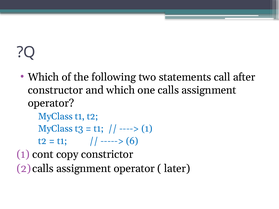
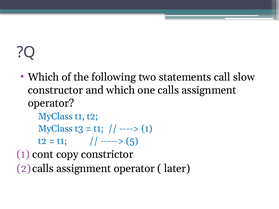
after: after -> slow (244, 77)
6: 6 -> 5 (132, 141)
